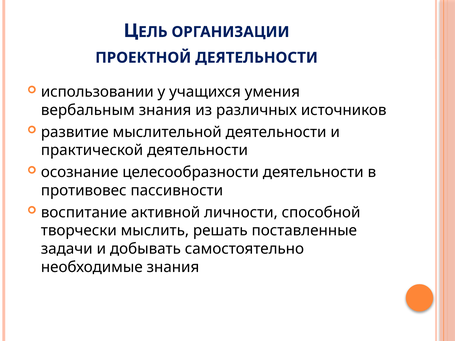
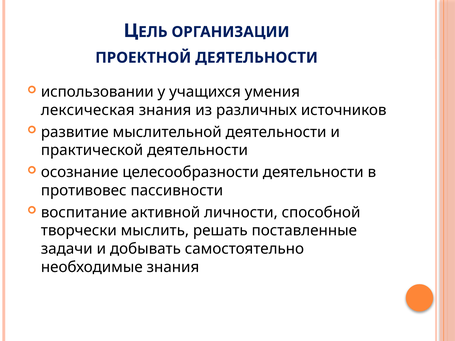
вербальным: вербальным -> лексическая (88, 110)
